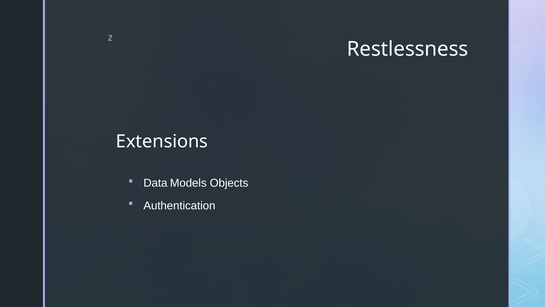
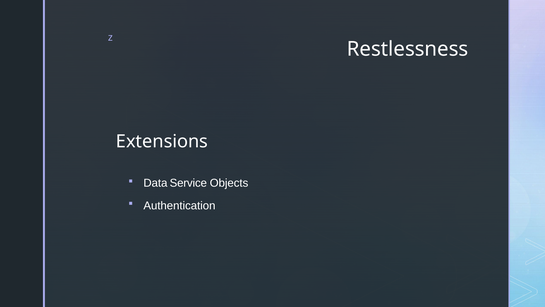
Models: Models -> Service (188, 183)
